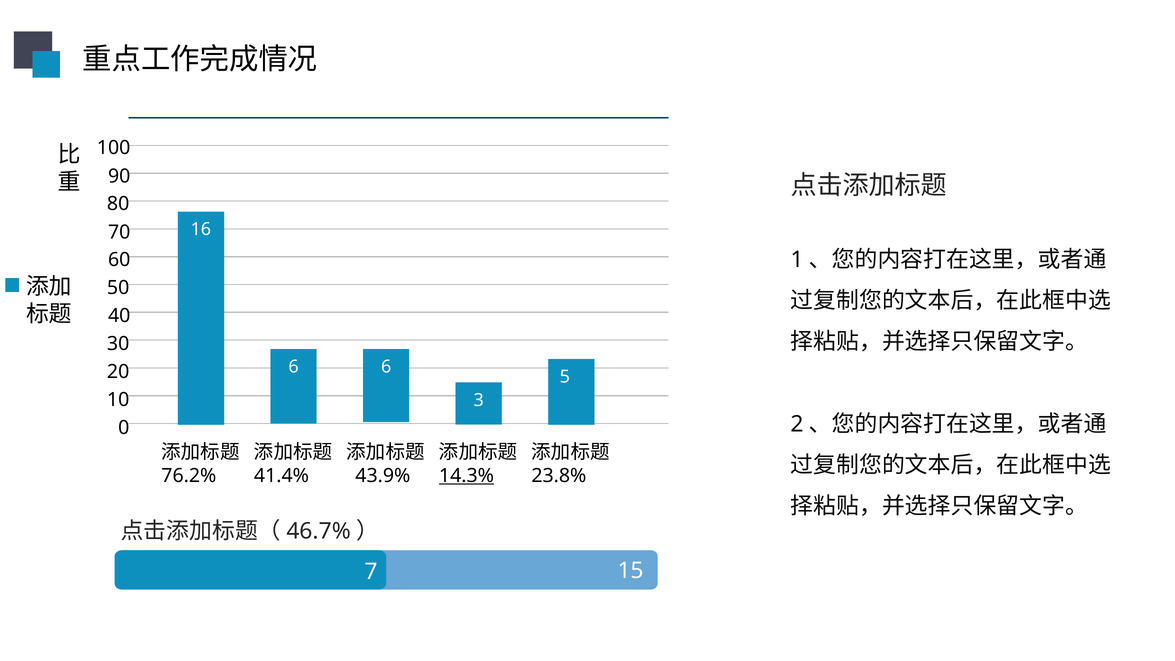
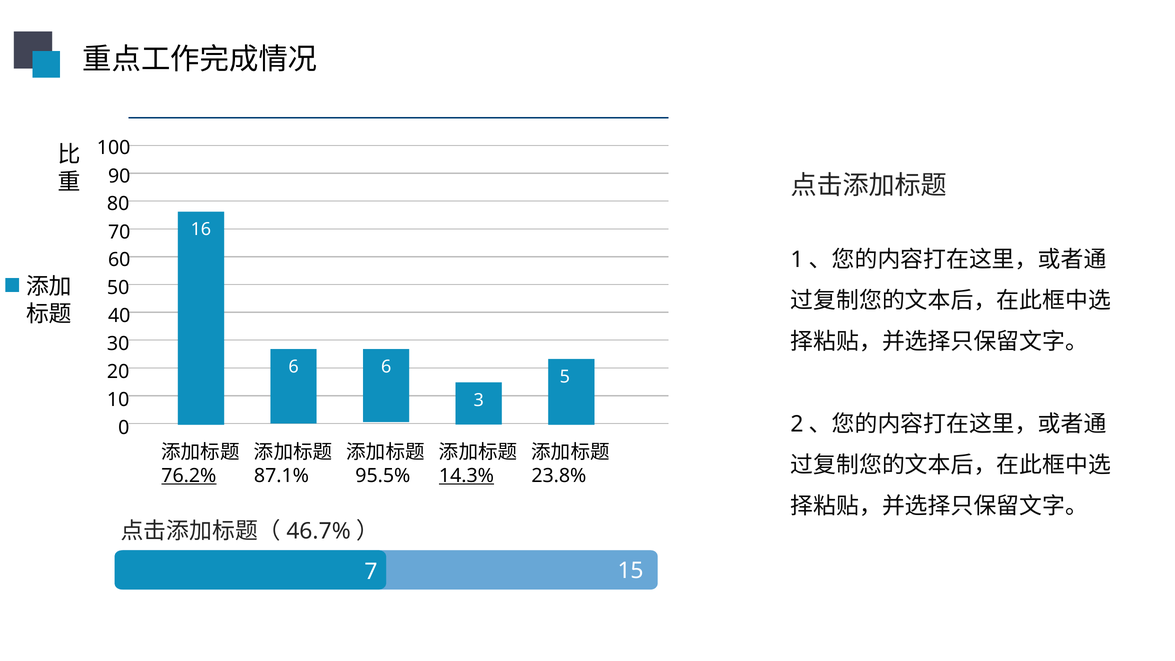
76.2% underline: none -> present (189, 476)
41.4%: 41.4% -> 87.1% (281, 476)
43.9%: 43.9% -> 95.5% (383, 476)
